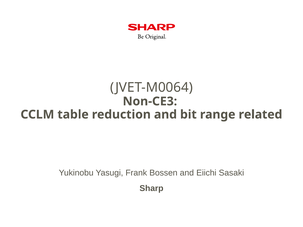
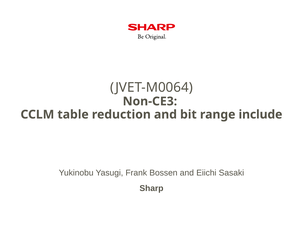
related: related -> include (260, 115)
